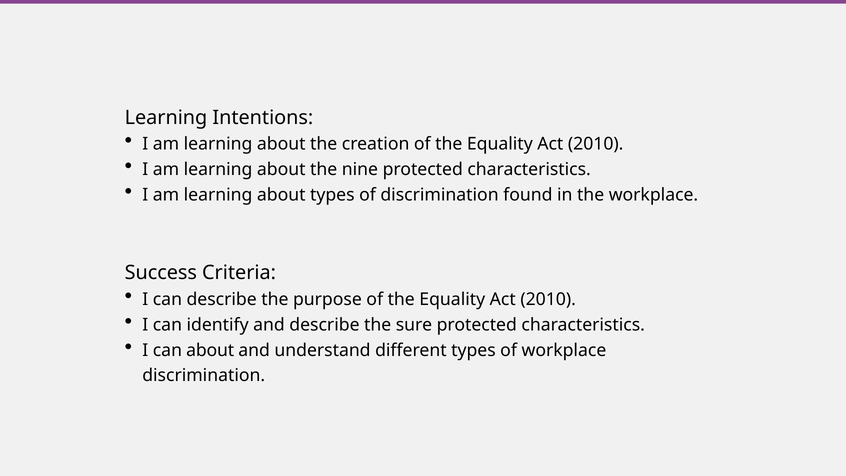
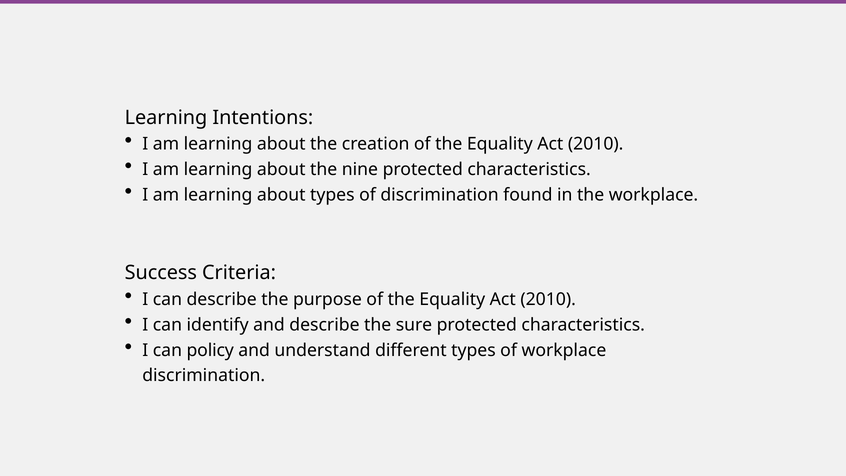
can about: about -> policy (210, 350)
